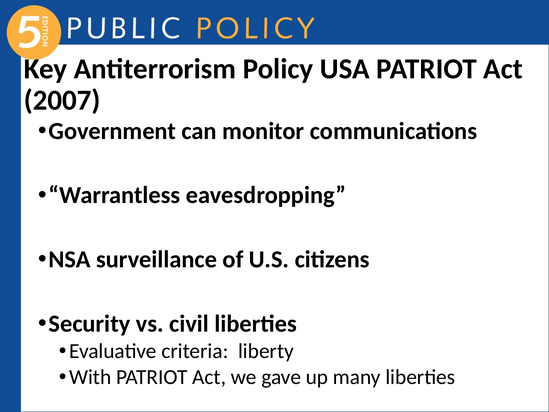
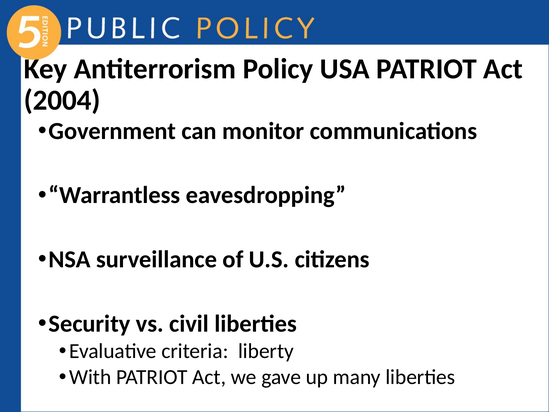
2007: 2007 -> 2004 (62, 100)
